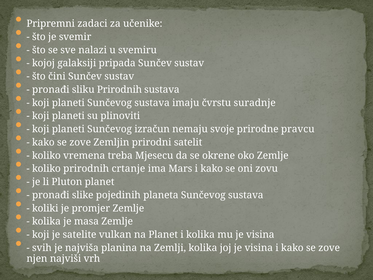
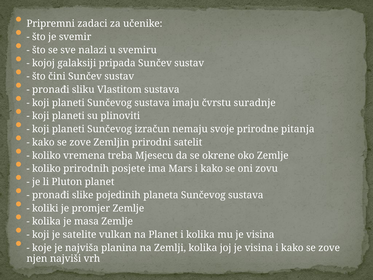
sliku Prirodnih: Prirodnih -> Vlastitom (119, 90)
pravcu: pravcu -> pitanja (298, 129)
crtanje: crtanje -> posjete (128, 169)
svih: svih -> koje (42, 248)
